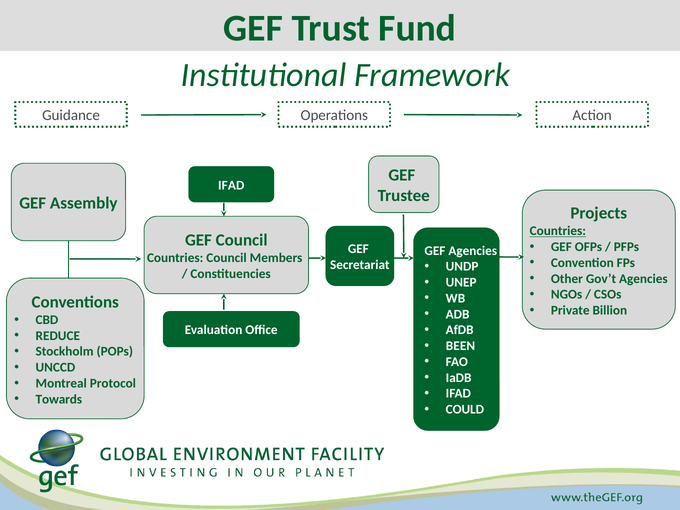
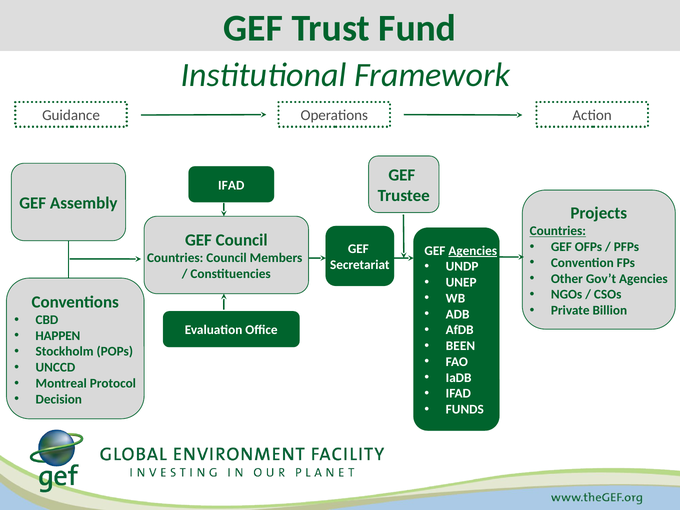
Agencies underline: none -> present (473, 251)
REDUCE: REDUCE -> HAPPEN (58, 336)
Towards: Towards -> Decision (59, 399)
COULD: COULD -> FUNDS (465, 409)
